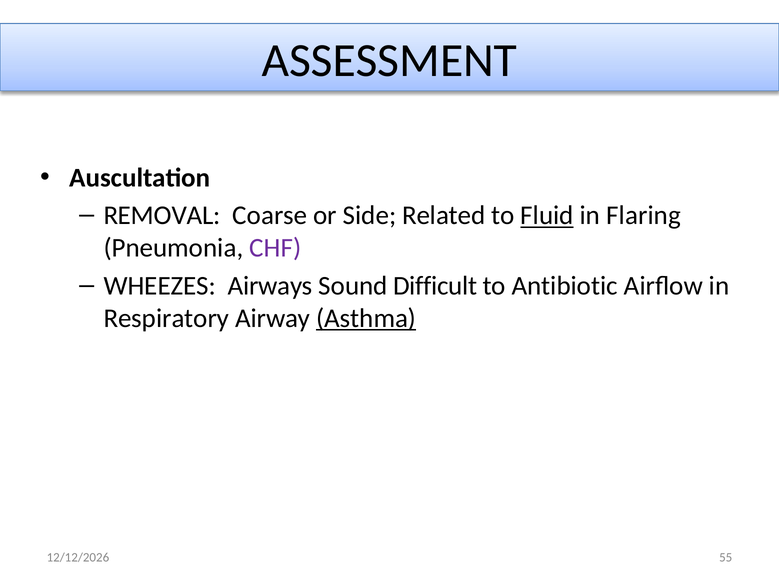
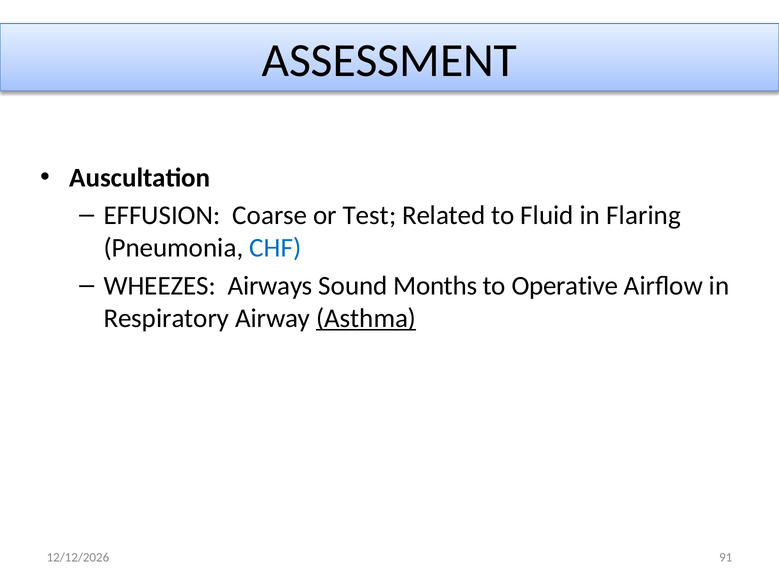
REMOVAL: REMOVAL -> EFFUSION (162, 216)
Side: Side -> Test (370, 216)
Fluid underline: present -> none (547, 216)
CHF colour: purple -> blue (275, 248)
Difficult: Difficult -> Months (435, 286)
Antibiotic: Antibiotic -> Operative (565, 286)
55: 55 -> 91 (726, 558)
